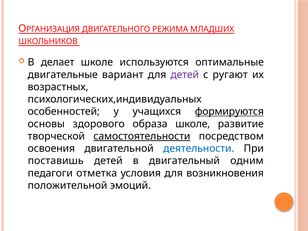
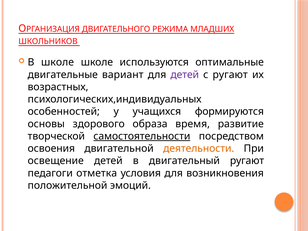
В делает: делает -> школе (58, 62)
формируются underline: present -> none (229, 112)
образа школе: школе -> время (193, 124)
деятельности colour: blue -> orange (199, 149)
поставишь: поставишь -> освещение (56, 161)
двигательный одним: одним -> ругают (247, 161)
